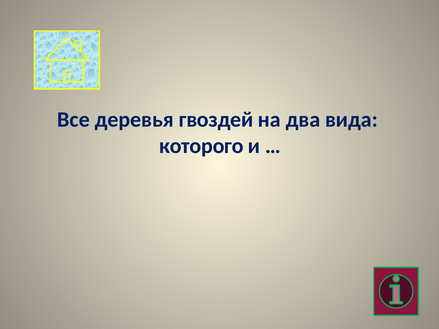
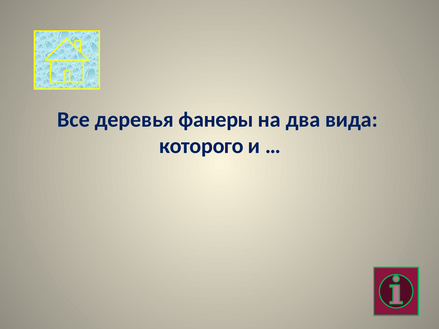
гвоздей: гвоздей -> фанеры (216, 120)
